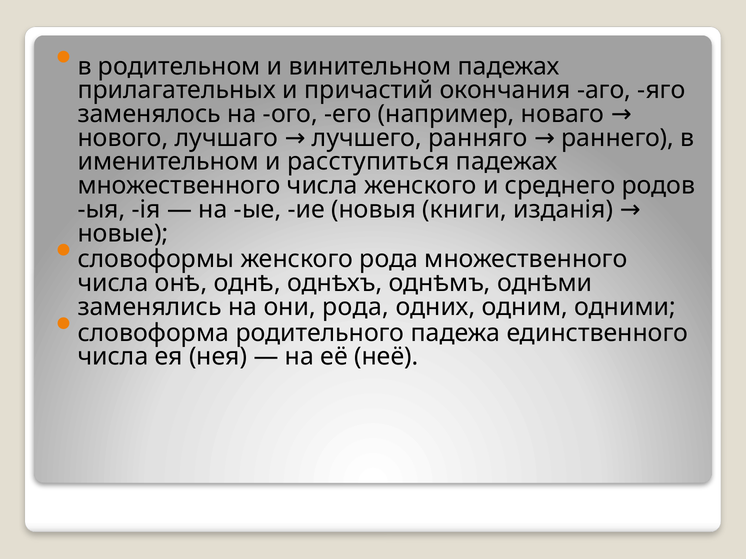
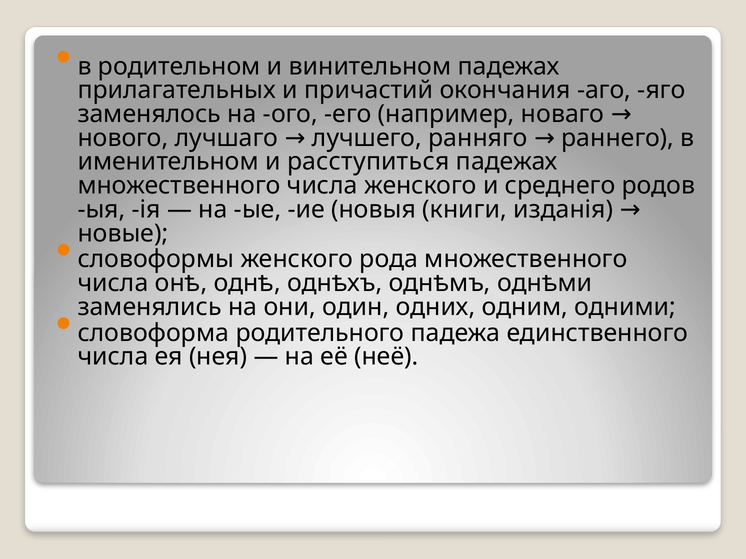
они рода: рода -> один (356, 307)
